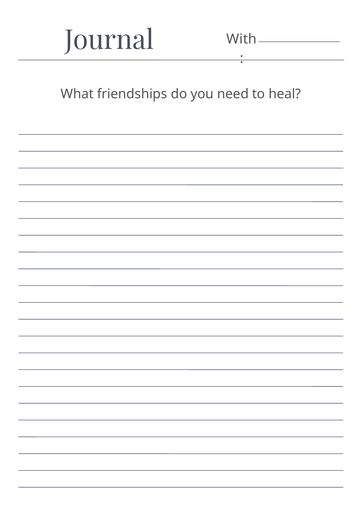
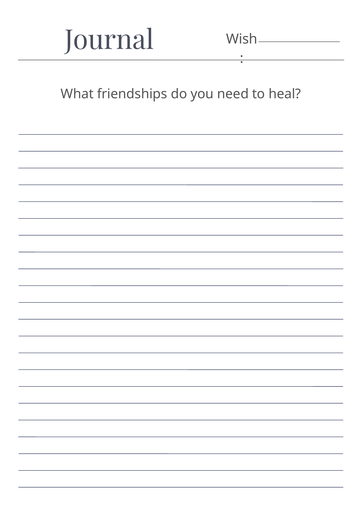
With: With -> Wish (242, 39)
